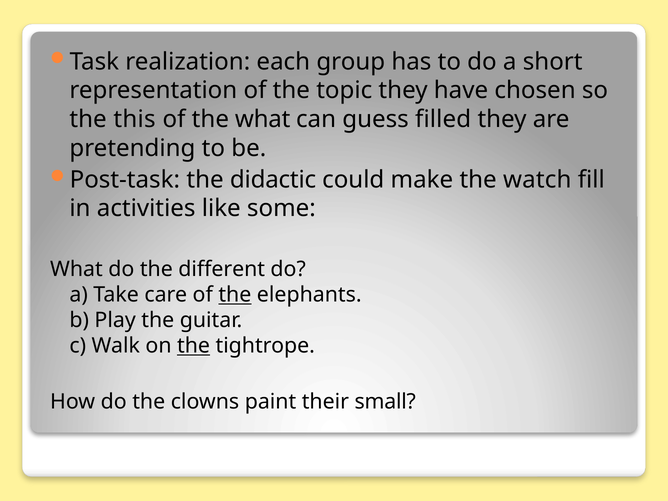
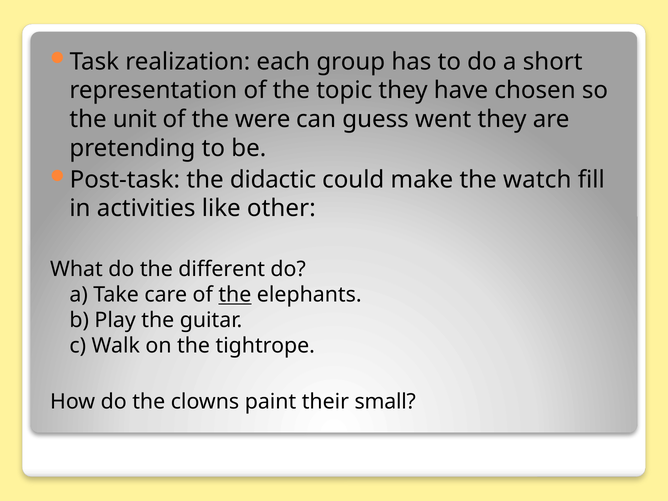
this: this -> unit (135, 119)
the what: what -> were (263, 119)
filled: filled -> went (443, 119)
some: some -> other (281, 209)
the underline: present -> none (194, 346)
